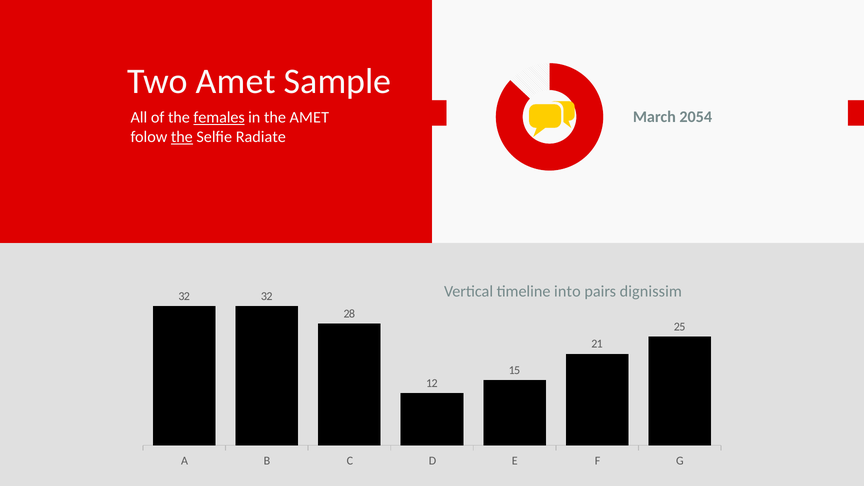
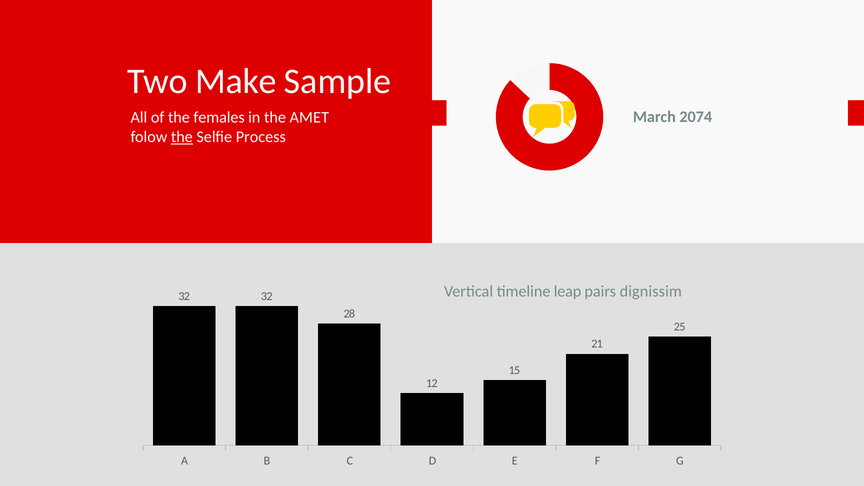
Two Amet: Amet -> Make (236, 82)
2054: 2054 -> 2074 (696, 117)
females underline: present -> none (219, 118)
Radiate: Radiate -> Process (261, 137)
into: into -> leap (568, 291)
